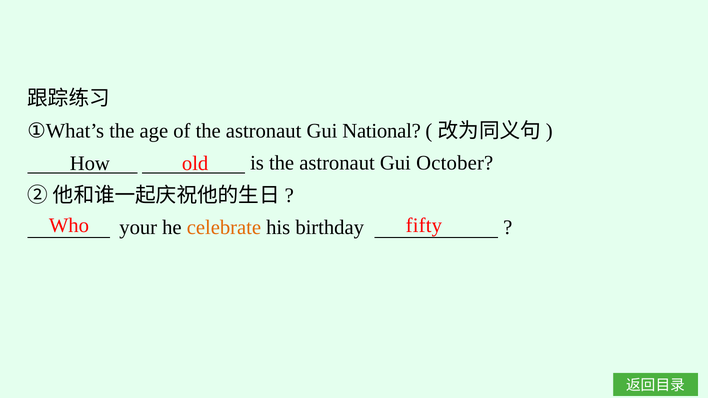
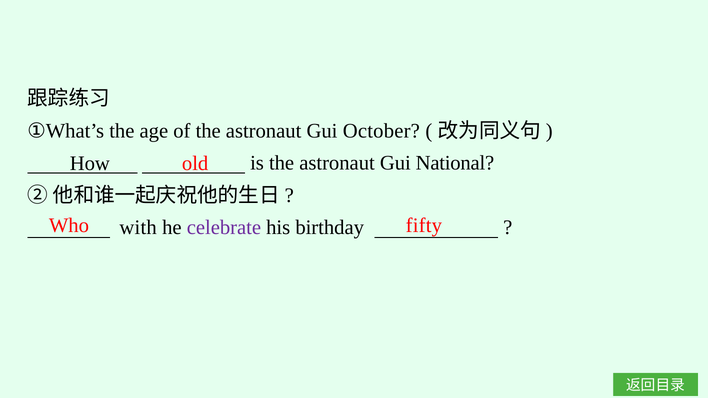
National: National -> October (381, 131)
October: October -> National (455, 163)
your: your -> with (138, 228)
celebrate colour: orange -> purple (224, 228)
